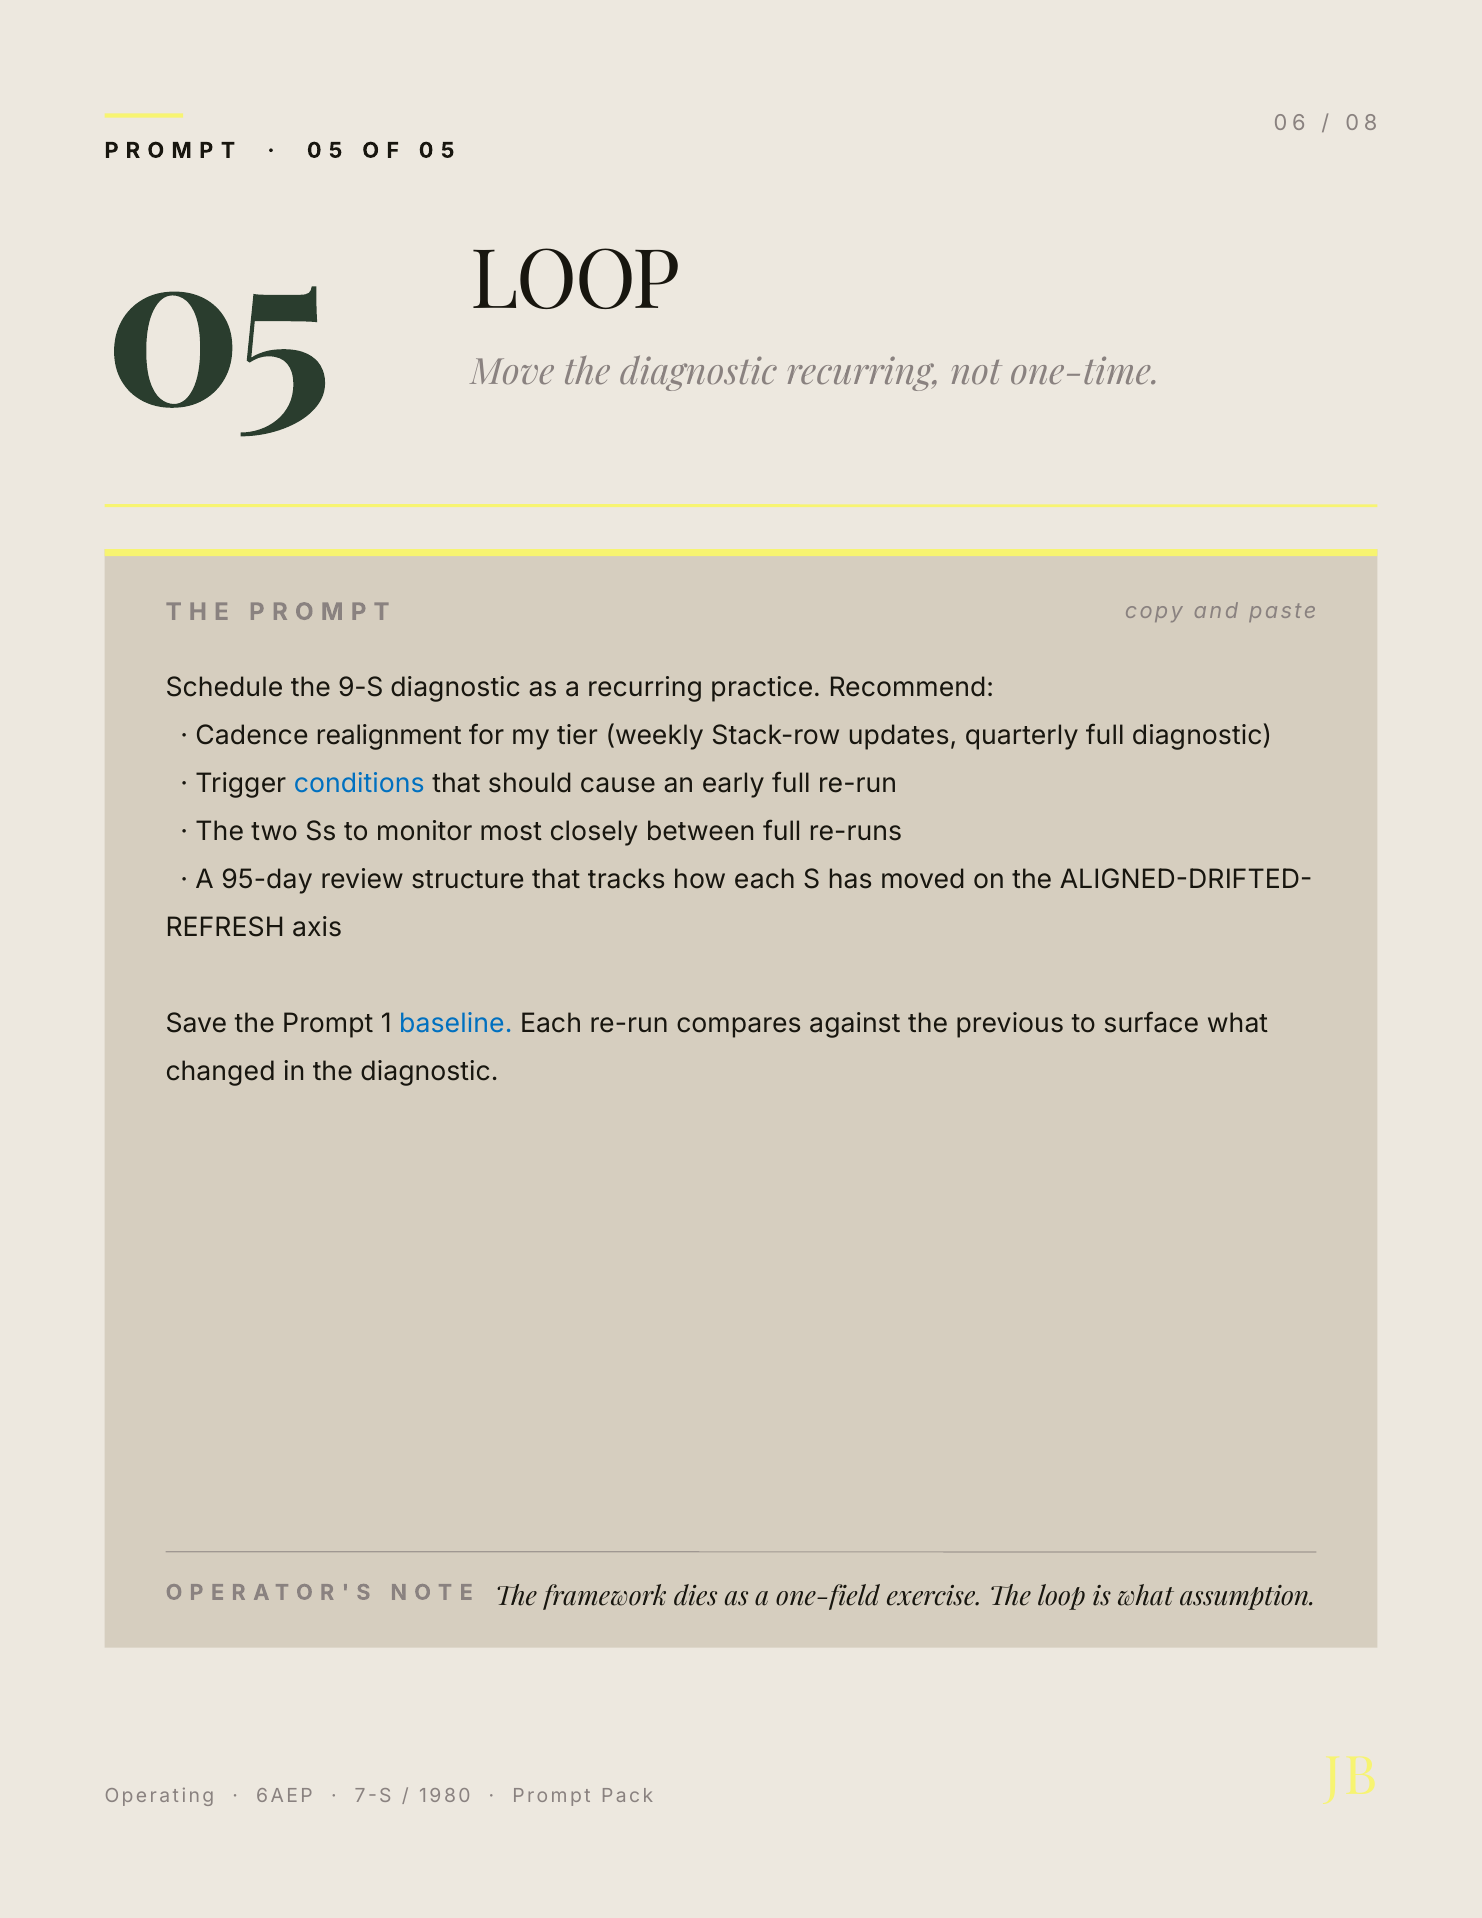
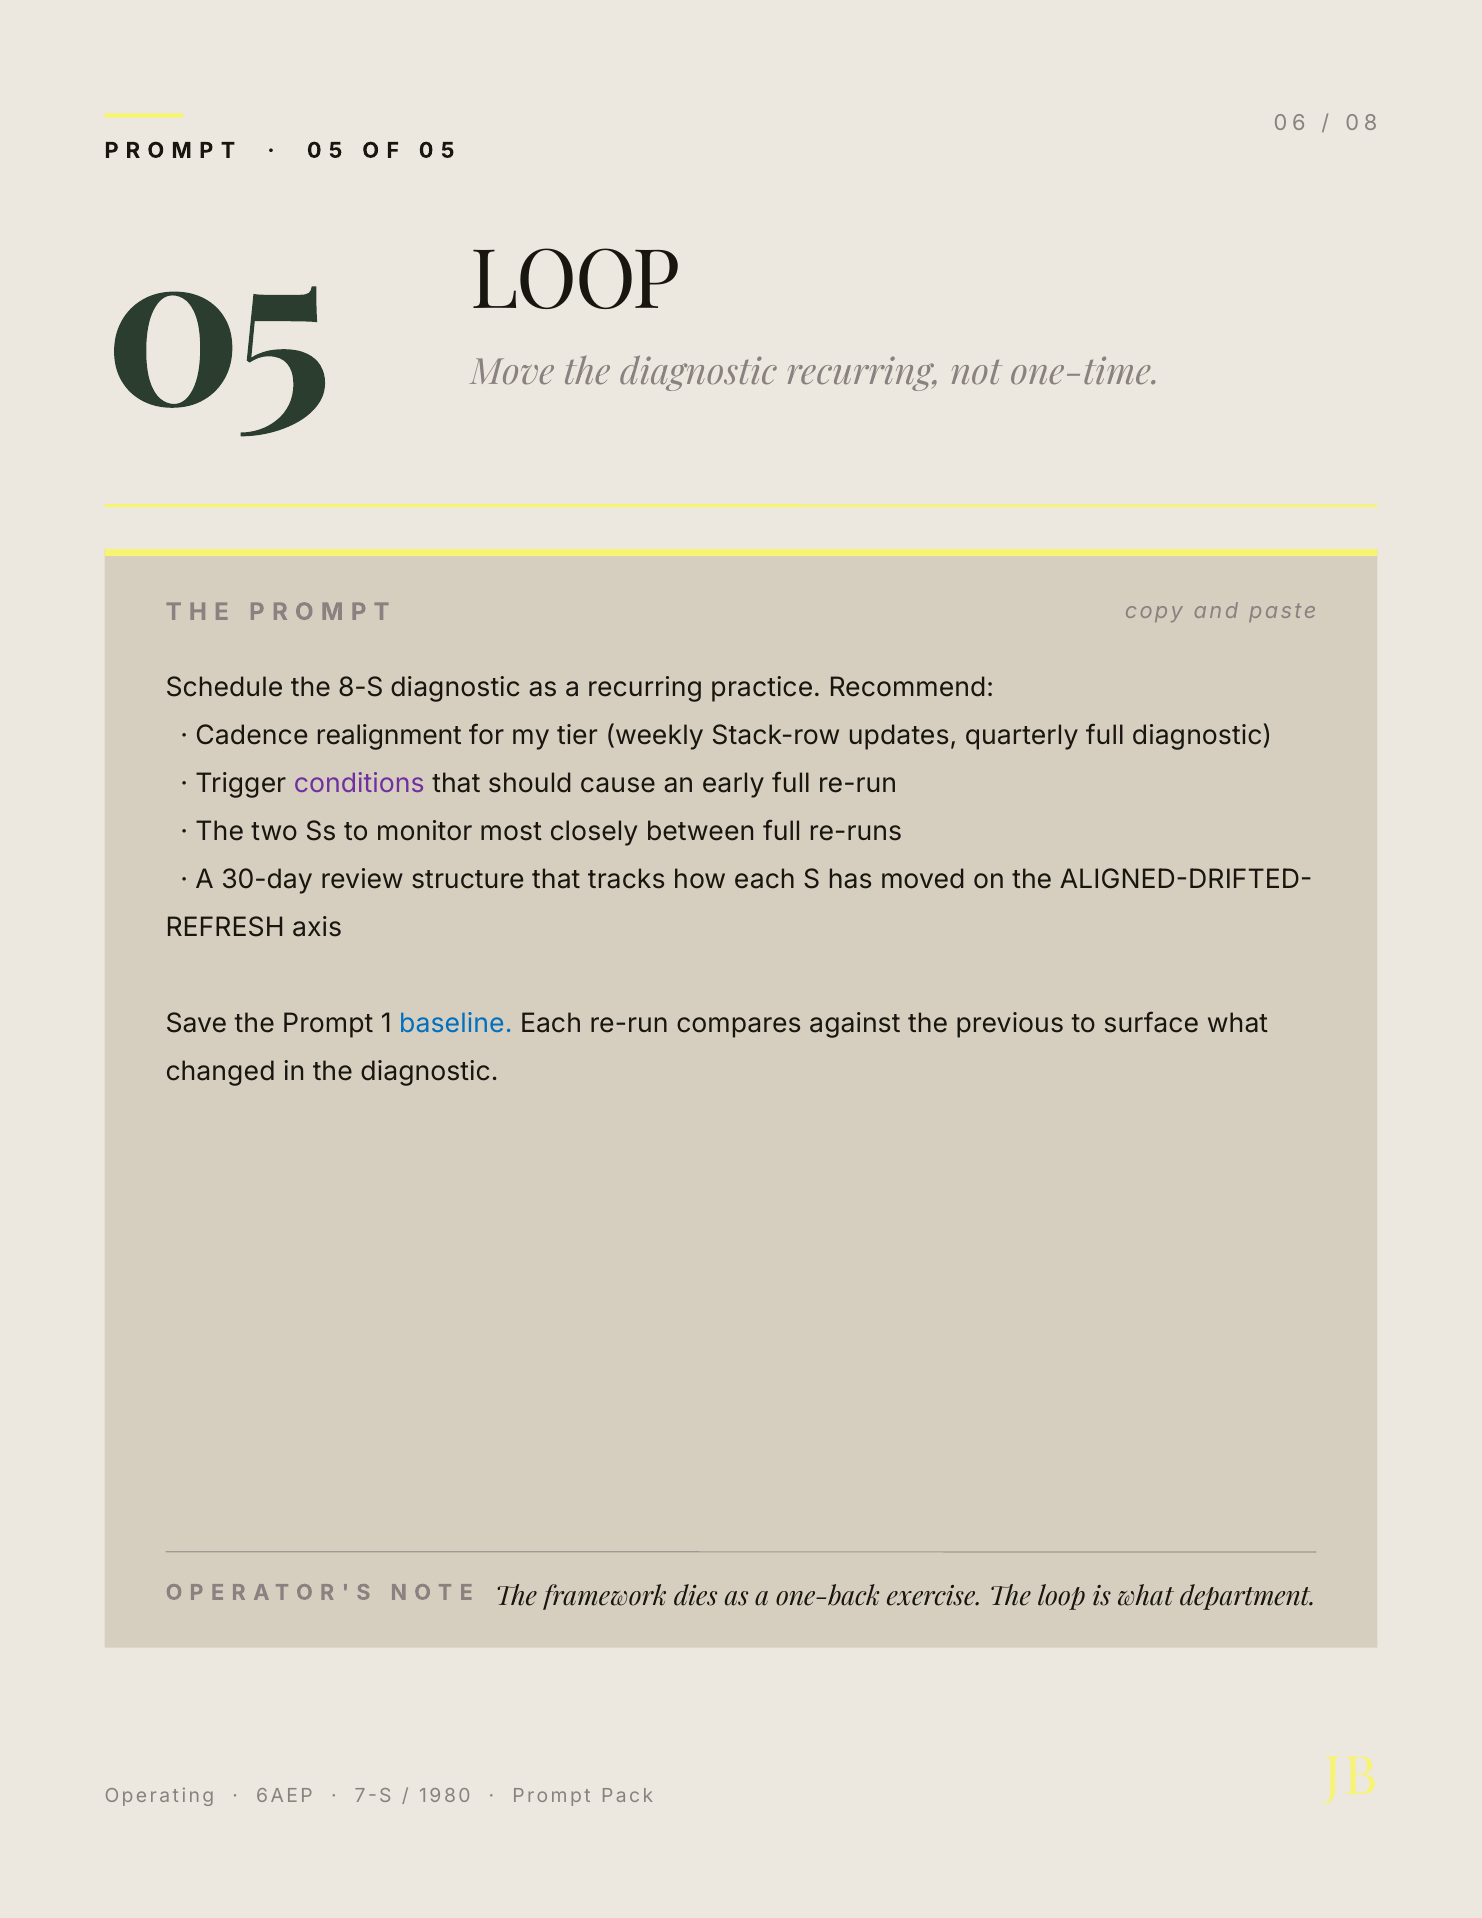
9-S: 9-S -> 8-S (361, 688)
conditions colour: blue -> purple (359, 784)
95-day: 95-day -> 30-day (267, 880)
one-field: one-field -> one-back (828, 1597)
assumption: assumption -> department (1248, 1597)
